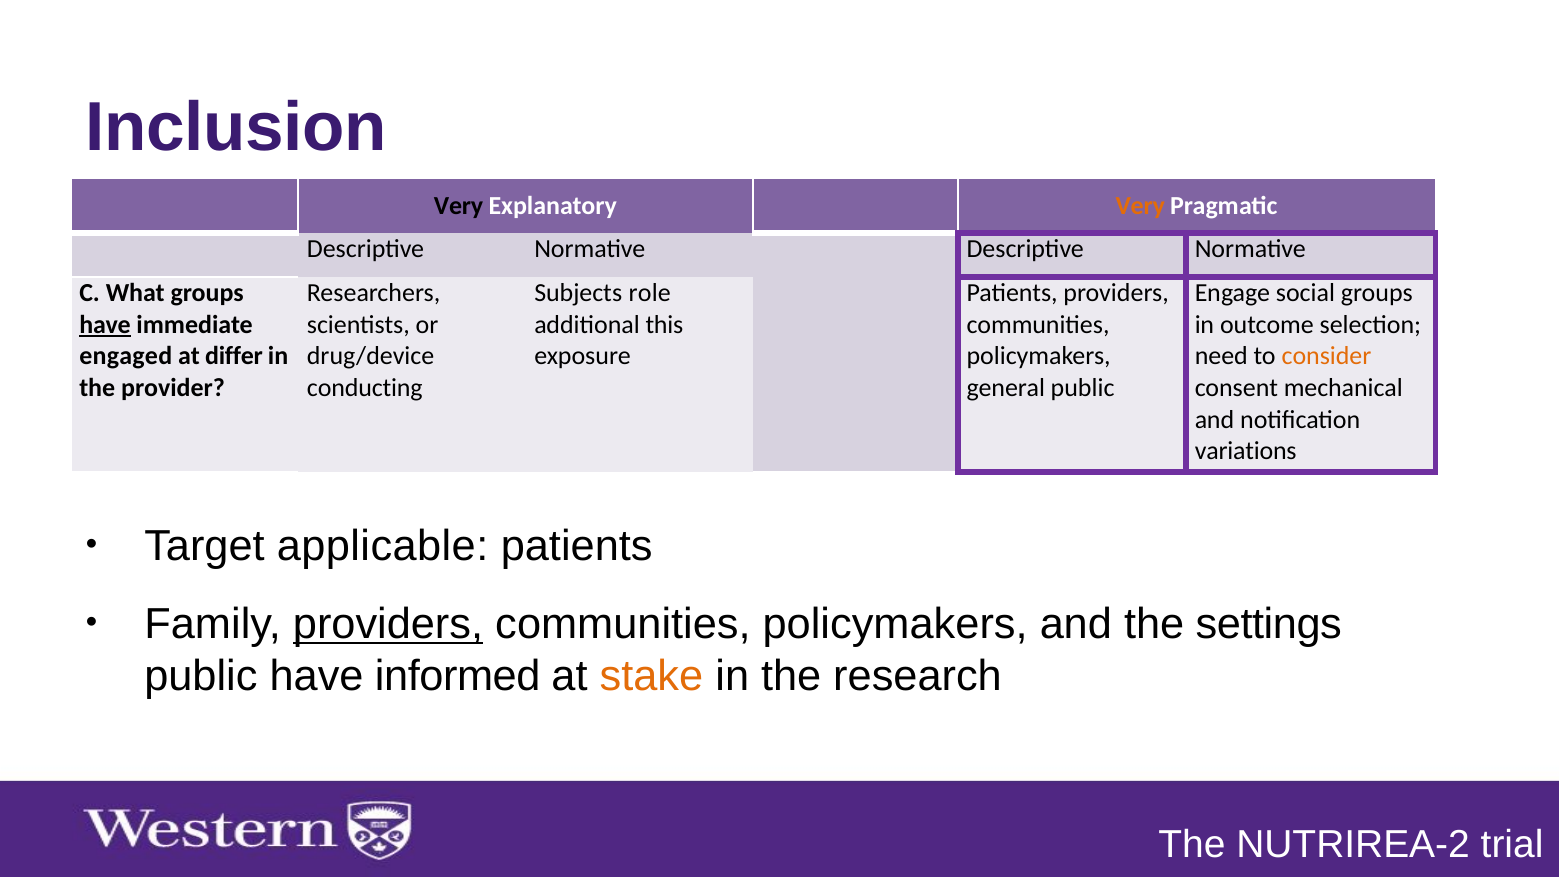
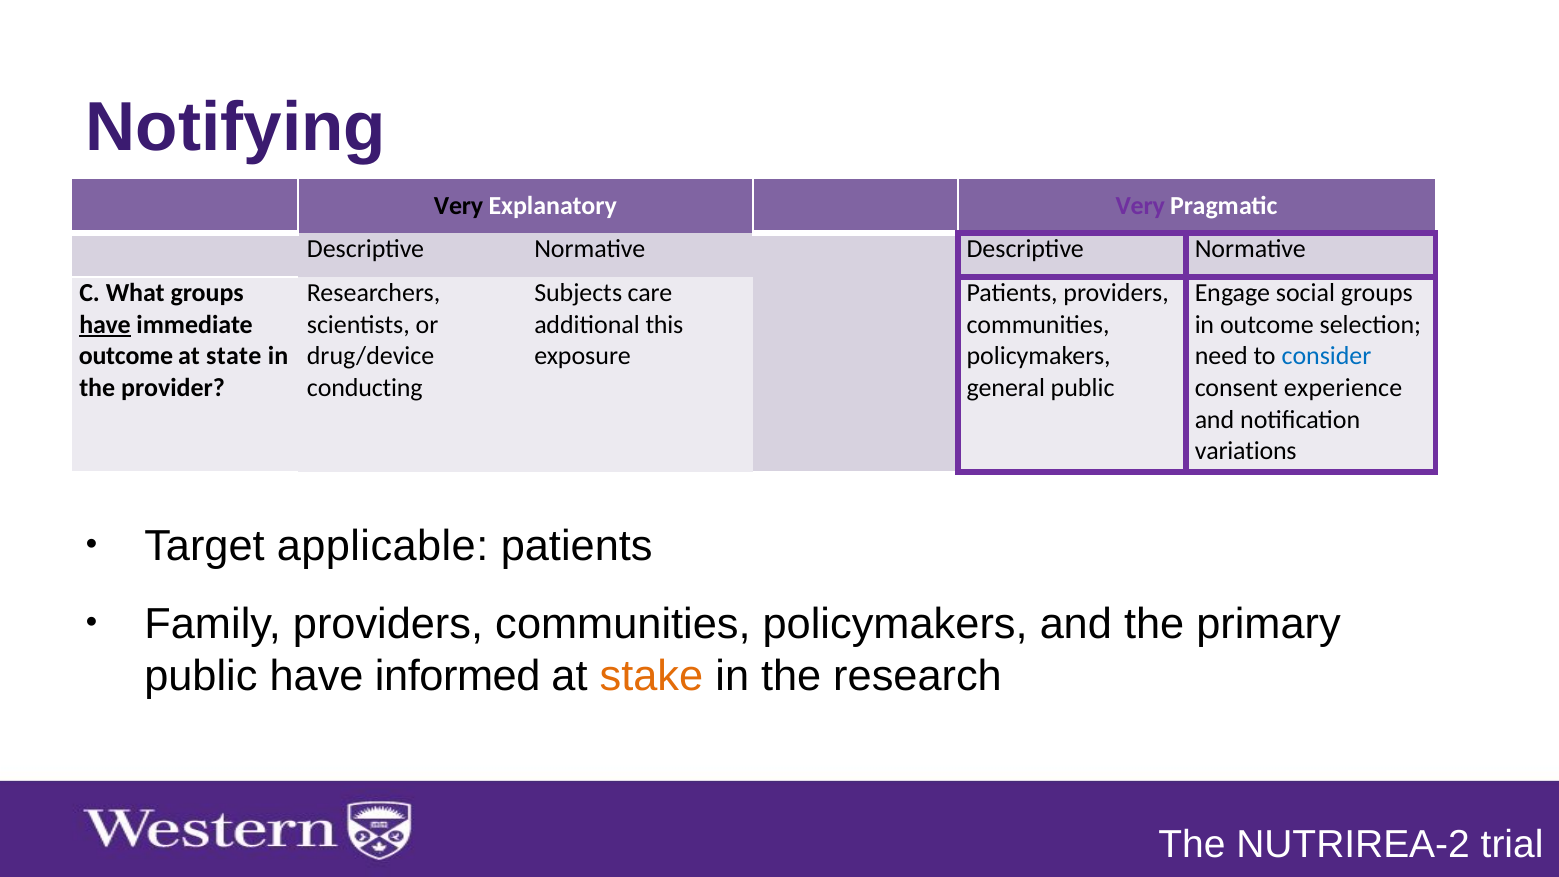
Inclusion: Inclusion -> Notifying (236, 127)
Very colour: orange -> purple (1140, 206)
role: role -> care (650, 293)
engaged: engaged -> outcome (126, 356)
differ: differ -> state (234, 356)
consider colour: orange -> blue (1326, 356)
mechanical: mechanical -> experience (1343, 388)
providers underline: present -> none (388, 624)
settings: settings -> primary (1269, 624)
